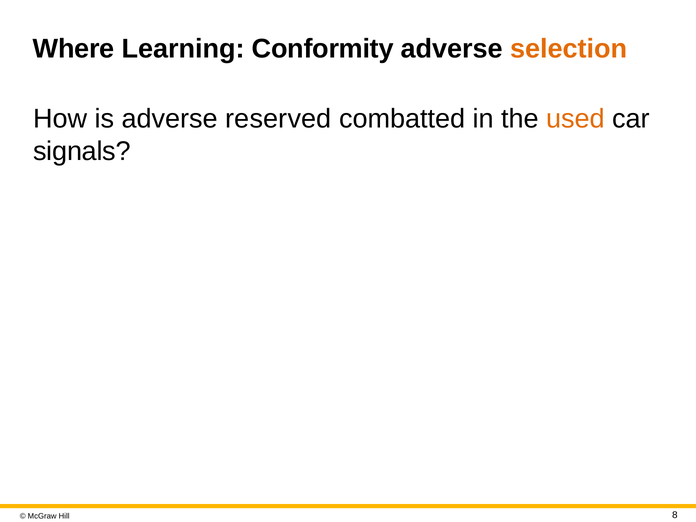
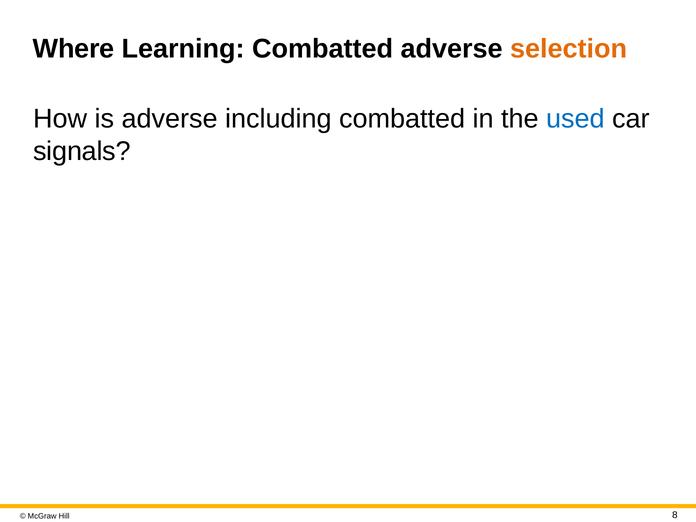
Learning Conformity: Conformity -> Combatted (323, 49)
reserved: reserved -> including (278, 119)
used colour: orange -> blue (576, 119)
